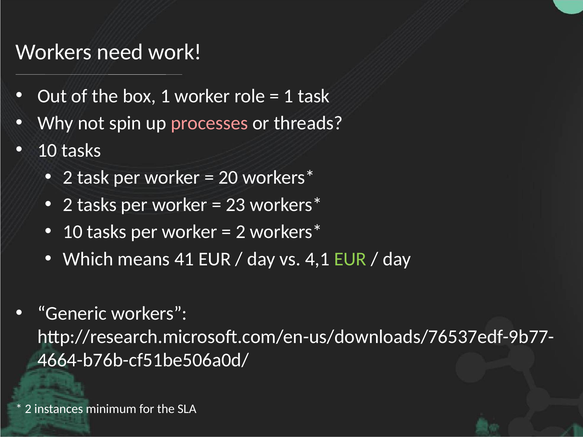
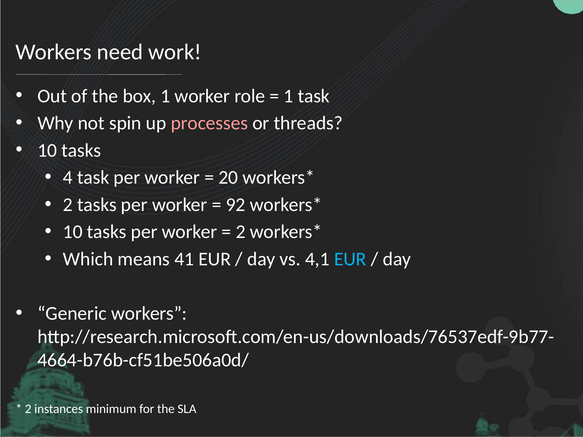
2: 2 -> 4 (68, 178)
23: 23 -> 92 (236, 205)
EUR colour: light green -> light blue (350, 259)
